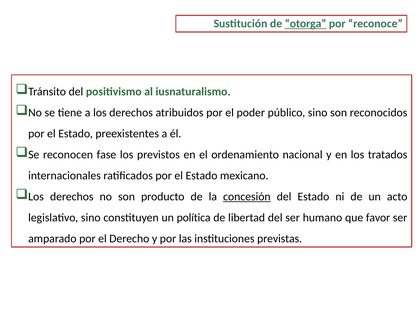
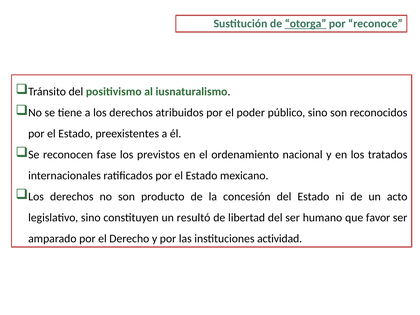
concesión underline: present -> none (247, 197)
política: política -> resultó (194, 218)
previstas: previstas -> actividad (280, 239)
